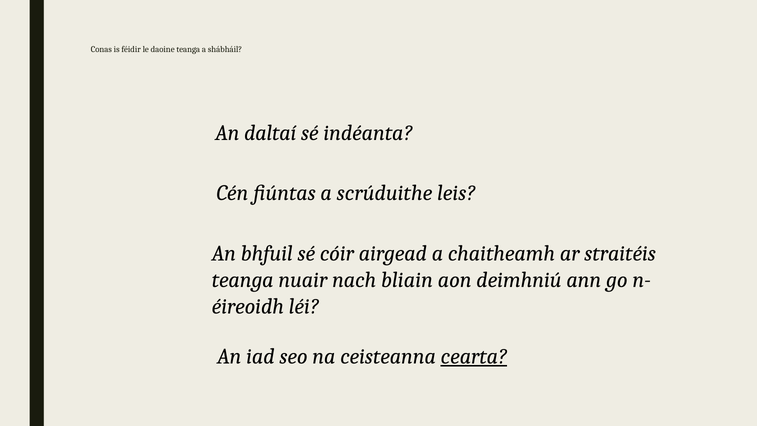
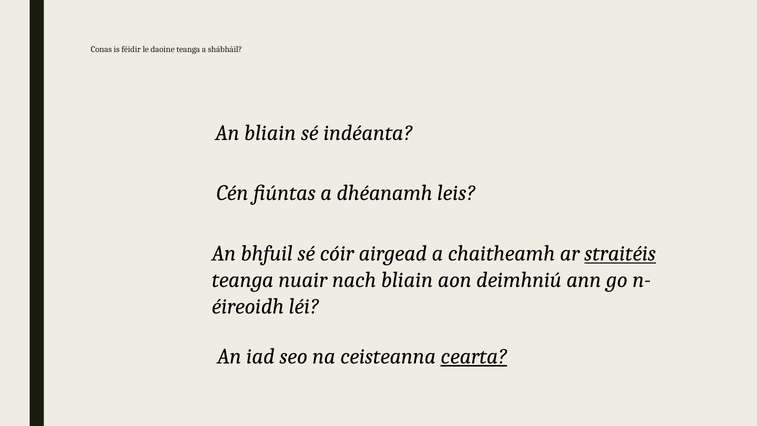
An daltaí: daltaí -> bliain (270, 133)
scrúduithe: scrúduithe -> dhéanamh (385, 193)
straitéis underline: none -> present (620, 253)
